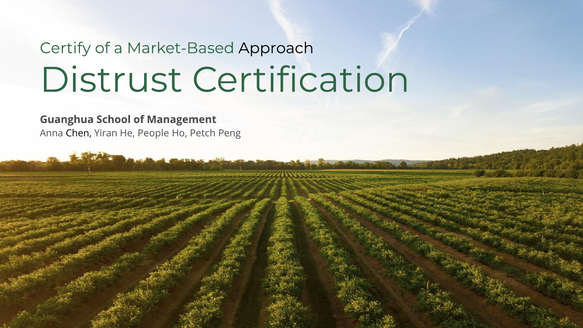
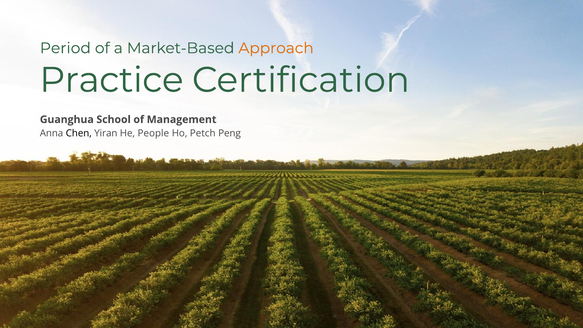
Certify: Certify -> Period (65, 48)
Approach colour: black -> orange (276, 48)
Distrust: Distrust -> Practice (111, 80)
